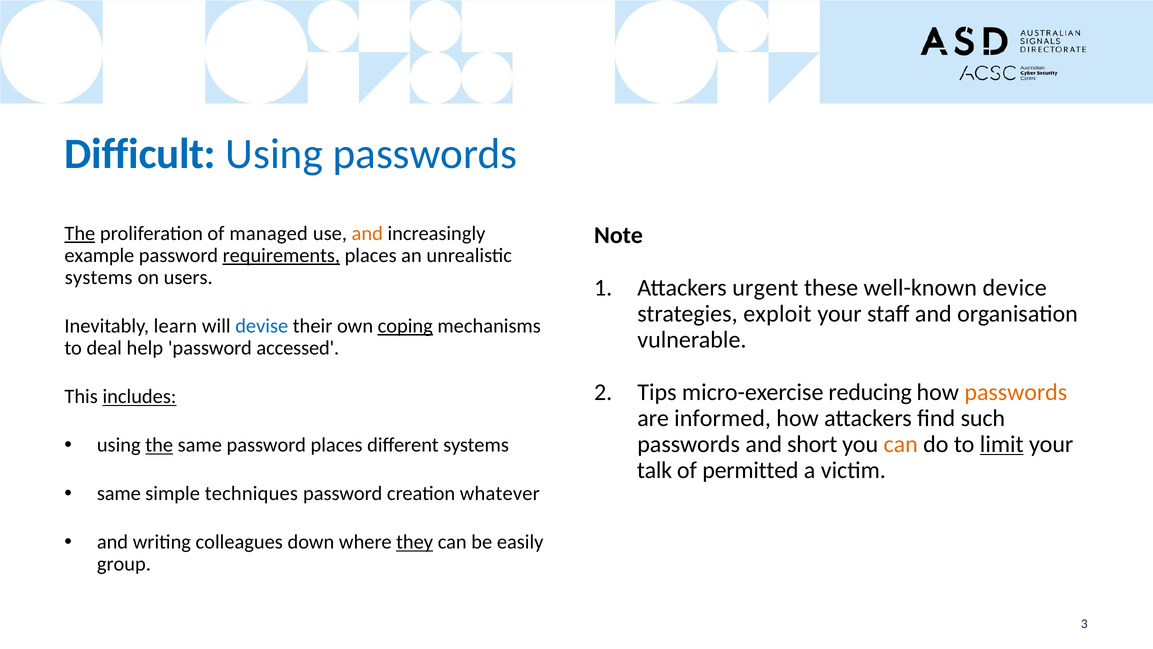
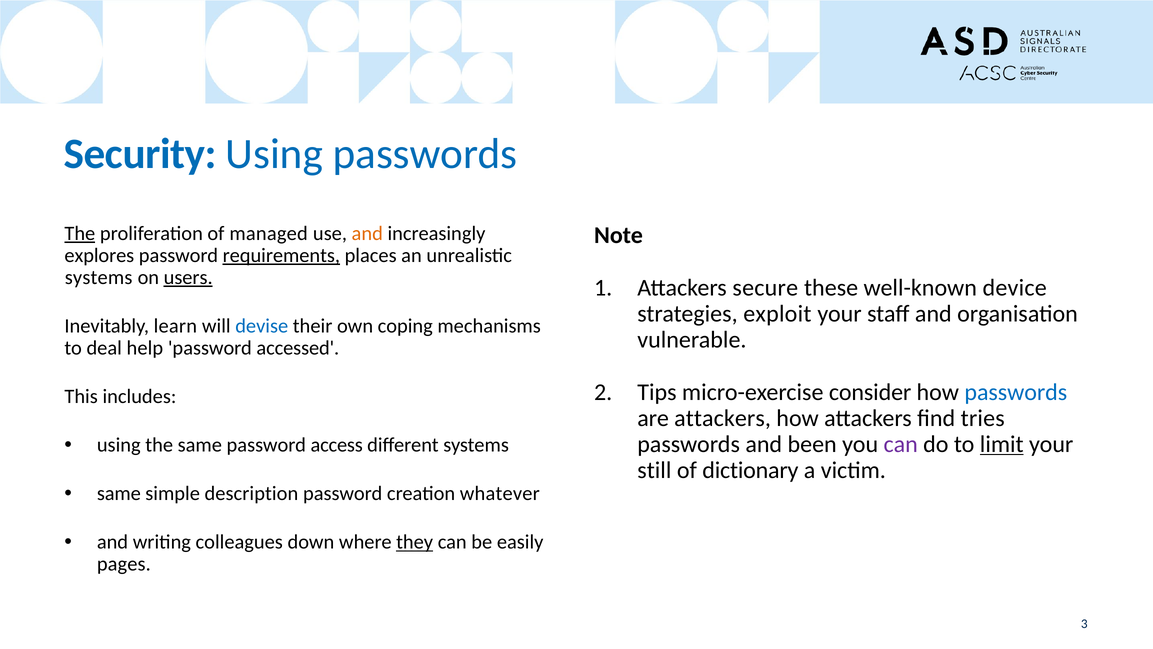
Difficult: Difficult -> Security (140, 154)
example: example -> explores (99, 255)
users underline: none -> present (188, 277)
urgent: urgent -> secure (765, 288)
coping underline: present -> none (405, 326)
reducing: reducing -> consider (870, 392)
passwords colour: orange -> blue (1016, 392)
includes underline: present -> none (139, 396)
are informed: informed -> attackers (723, 418)
such: such -> tries (983, 418)
short: short -> been (812, 444)
can colour: orange -> purple (901, 444)
the underline: present -> none (159, 445)
password places: places -> access (337, 445)
talk: talk -> still (654, 470)
permitted: permitted -> dictionary (750, 470)
techniques: techniques -> description (251, 493)
group: group -> pages (124, 564)
